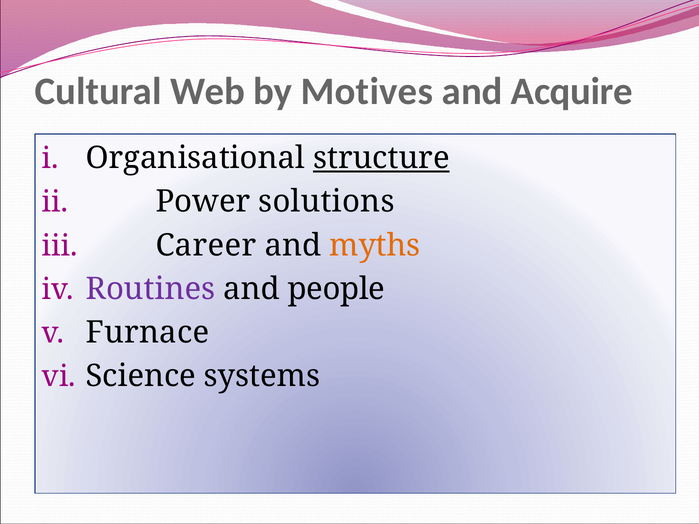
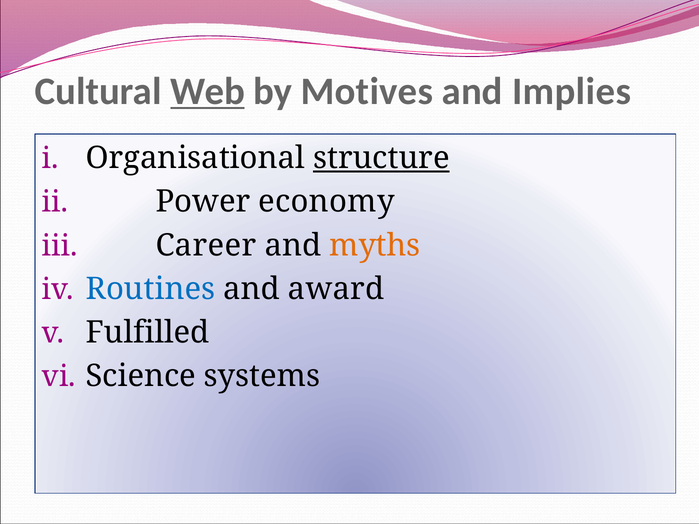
Web underline: none -> present (207, 91)
Acquire: Acquire -> Implies (572, 91)
solutions: solutions -> economy (326, 202)
Routines colour: purple -> blue (150, 289)
people: people -> award (336, 289)
Furnace: Furnace -> Fulfilled (148, 332)
